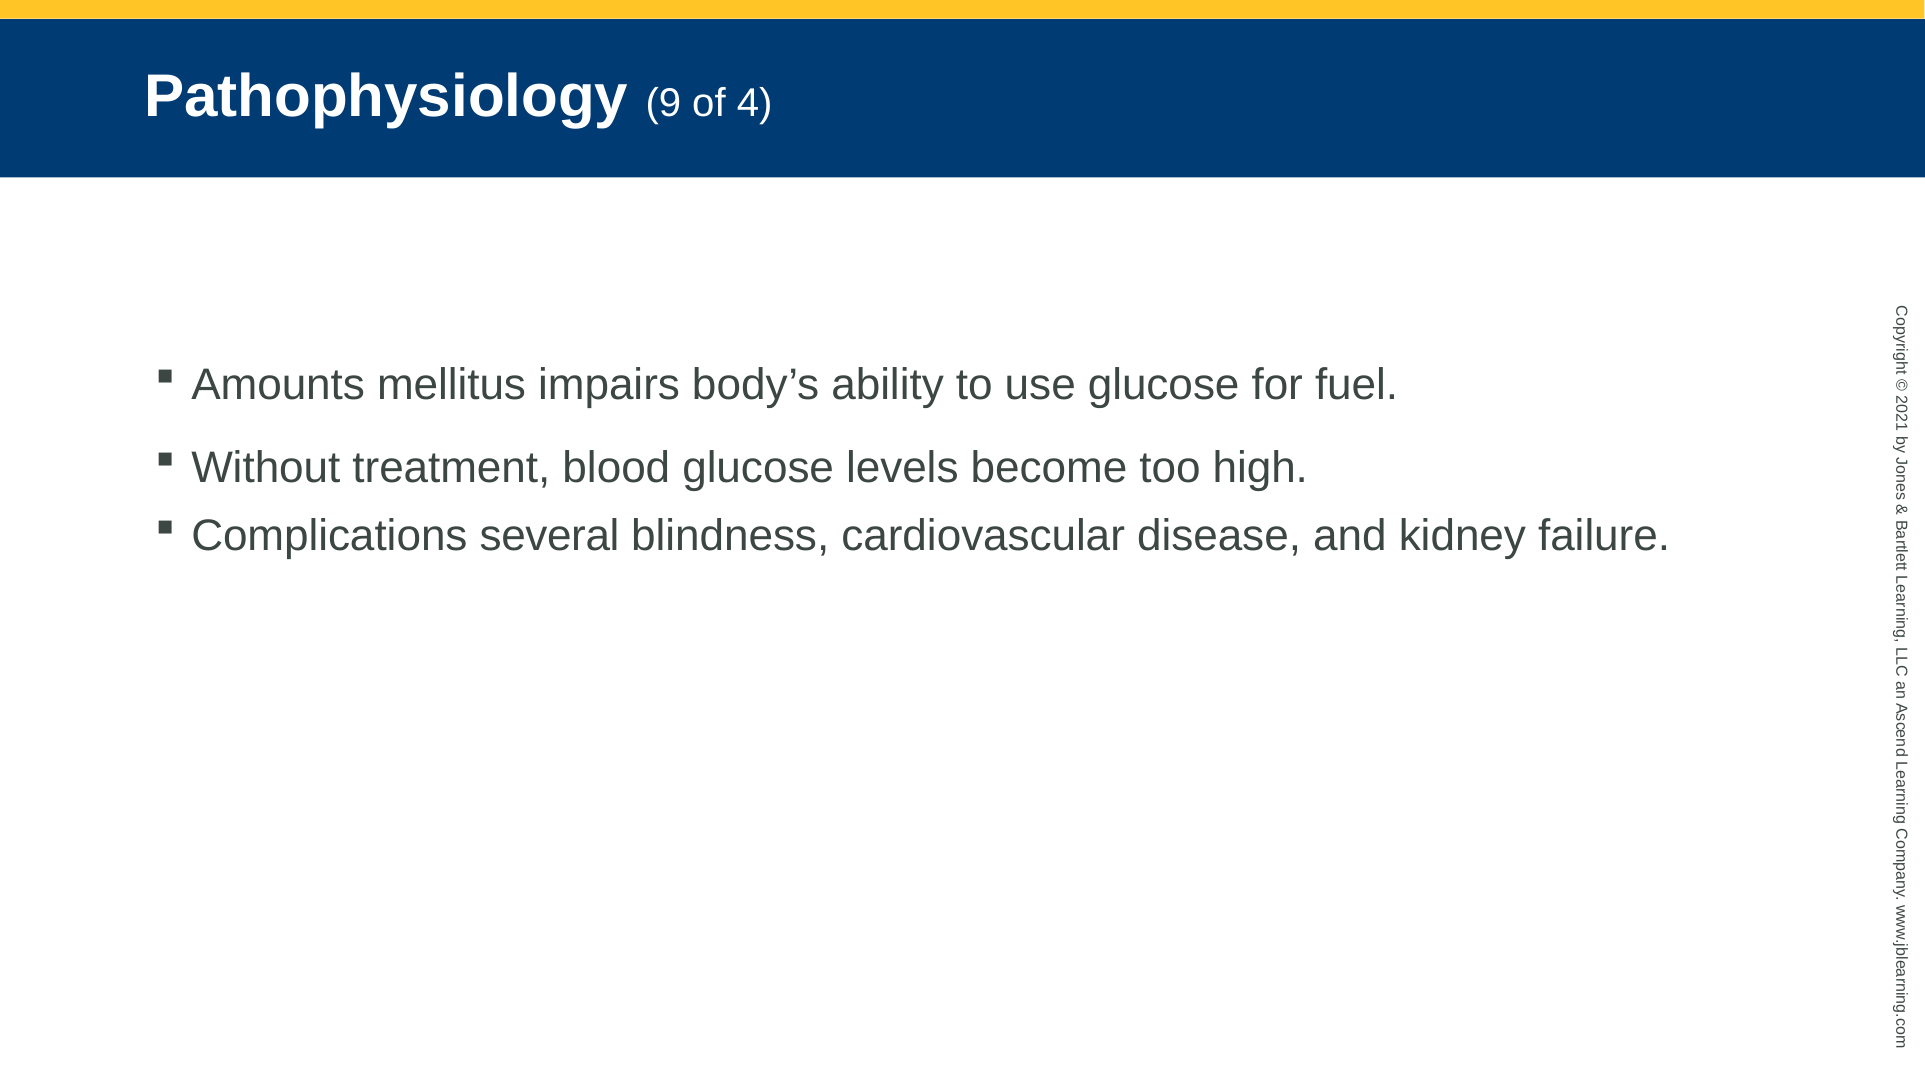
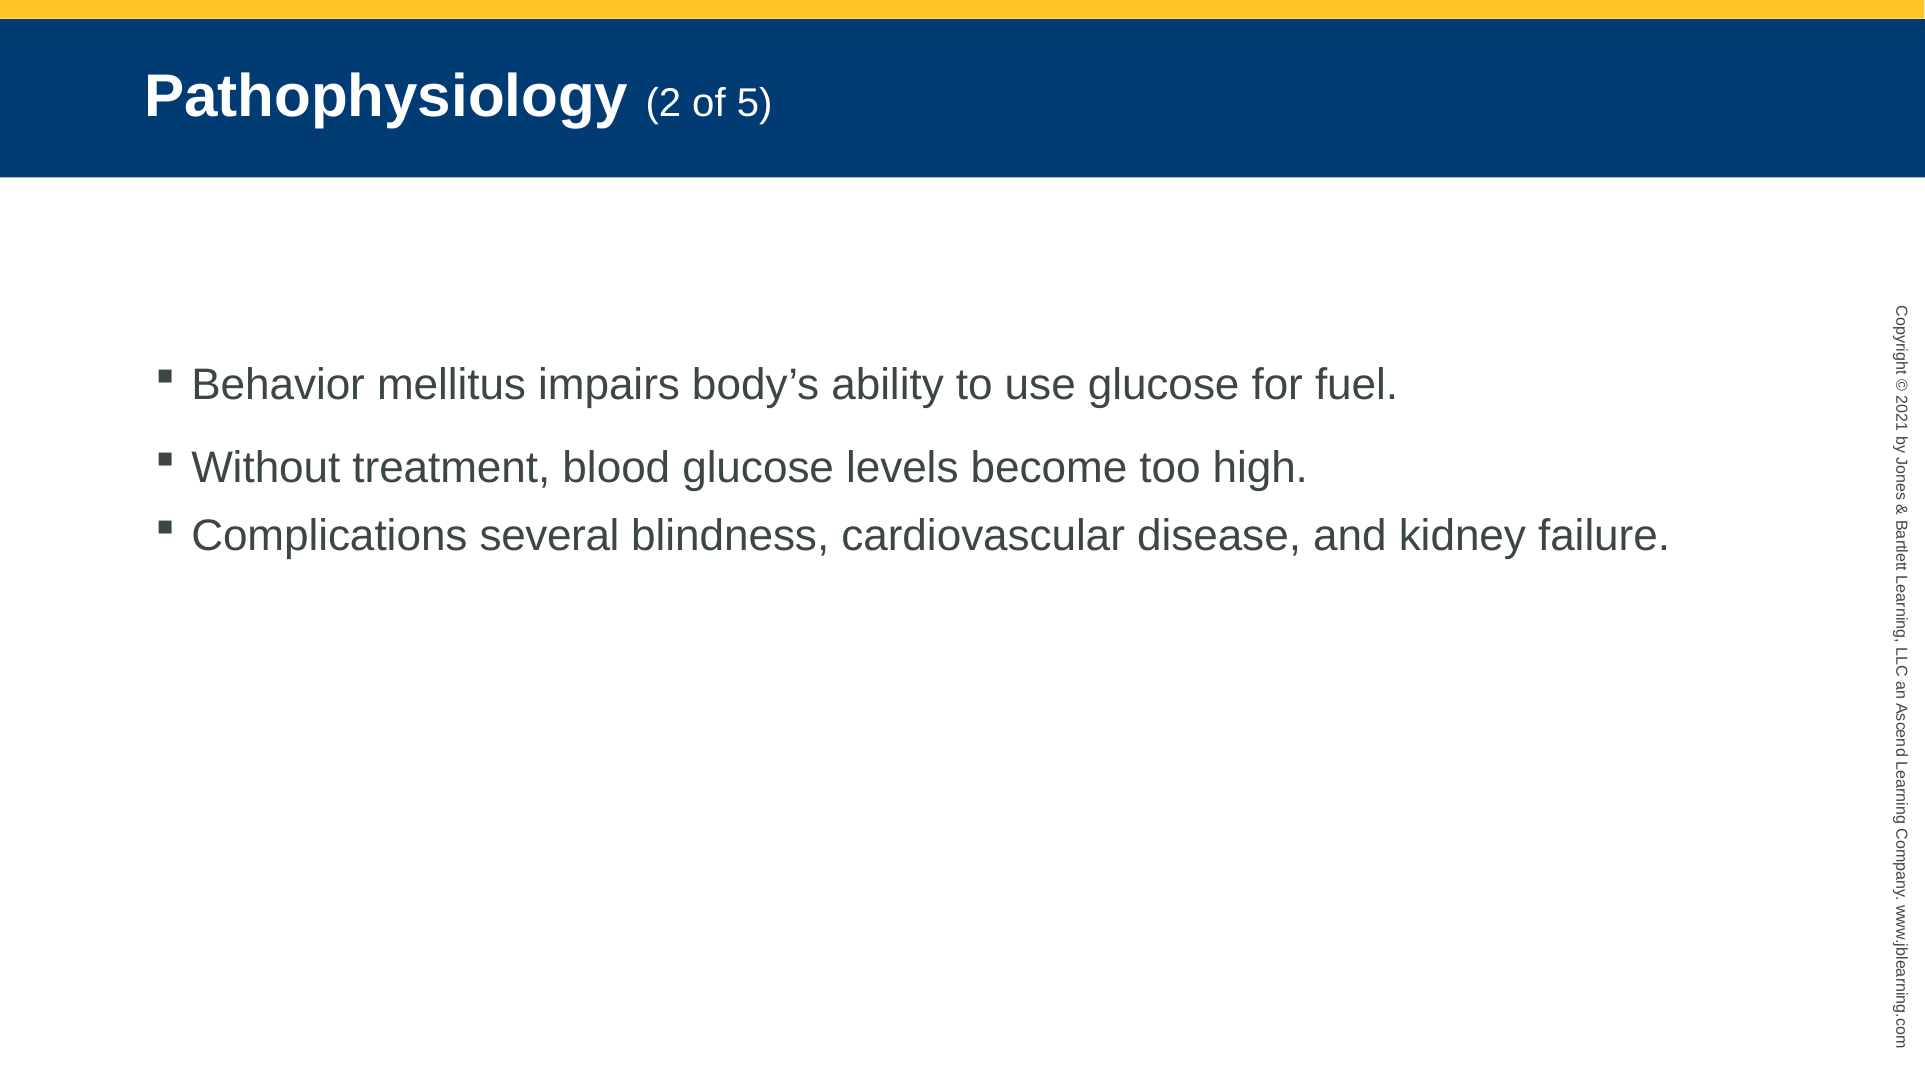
Pathophysiology 9: 9 -> 2 (663, 103)
4: 4 -> 5 (755, 103)
Amounts: Amounts -> Behavior (278, 385)
